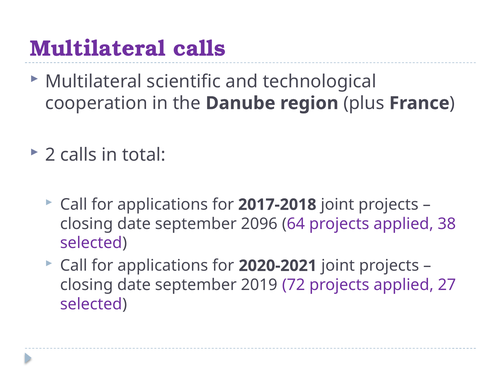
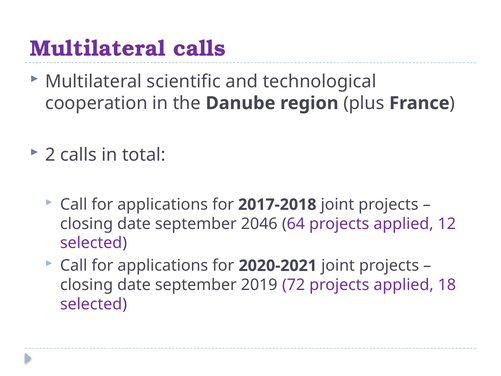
2096: 2096 -> 2046 (259, 224)
38: 38 -> 12 (447, 224)
27: 27 -> 18 (447, 285)
